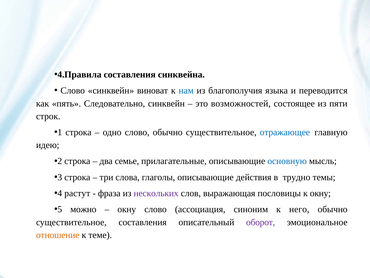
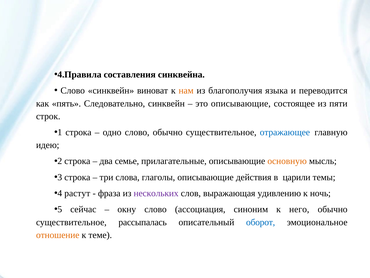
нам colour: blue -> orange (186, 91)
это возможностей: возможностей -> описывающие (241, 103)
основную colour: blue -> orange (287, 161)
трудно: трудно -> царили (297, 177)
пословицы: пословицы -> удивлению (279, 193)
к окну: окну -> ночь (320, 193)
можно: можно -> сейчас (83, 209)
существительное составления: составления -> рассыпалась (143, 222)
оборот colour: purple -> blue (261, 222)
